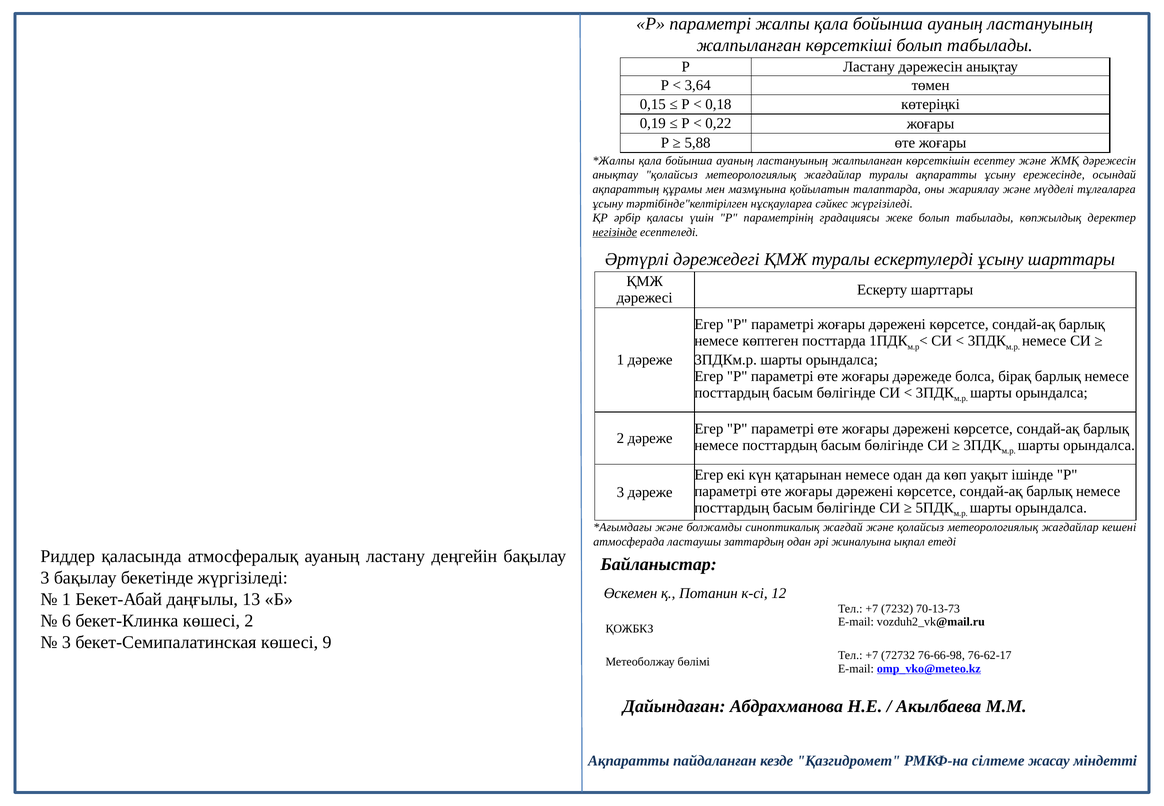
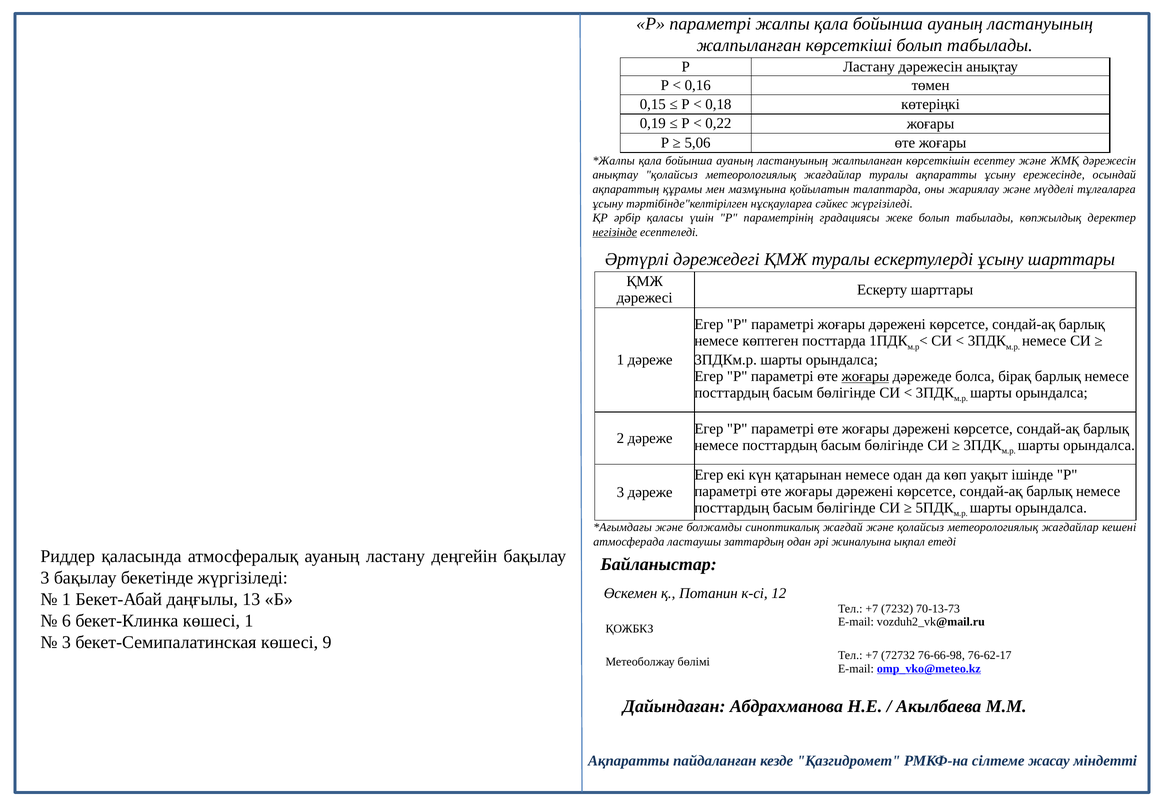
3,64: 3,64 -> 0,16 (698, 85)
5,88: 5,88 -> 5,06 (698, 143)
жоғары underline: none -> present (865, 376)
көшесі 2: 2 -> 1 (249, 621)
